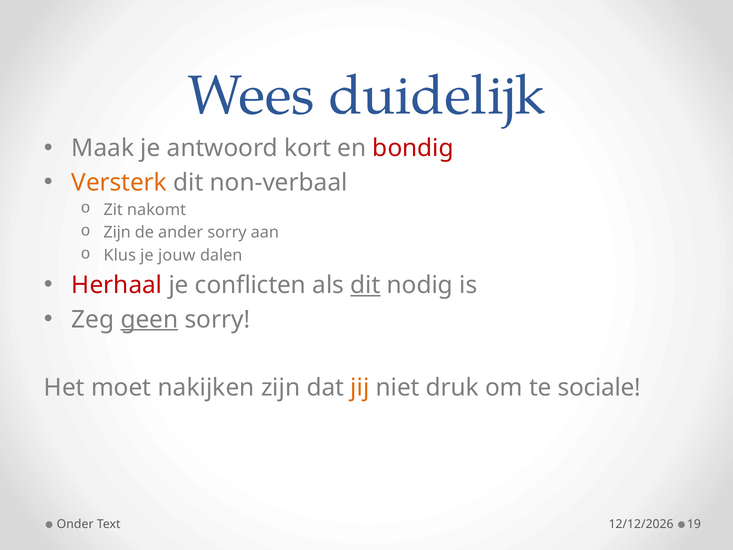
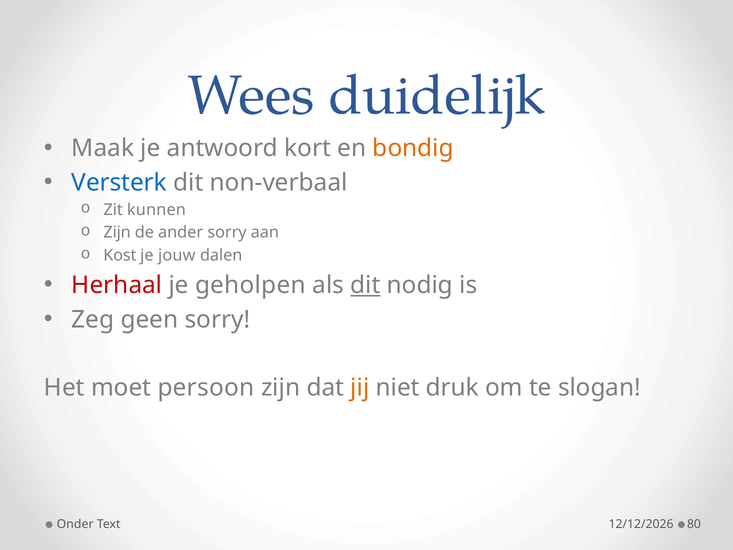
bondig colour: red -> orange (413, 148)
Versterk colour: orange -> blue (119, 183)
nakomt: nakomt -> kunnen (156, 210)
Klus: Klus -> Kost (120, 255)
conflicten: conflicten -> geholpen (250, 285)
geen underline: present -> none (149, 319)
nakijken: nakijken -> persoon (206, 388)
sociale: sociale -> slogan (599, 388)
19: 19 -> 80 (694, 524)
